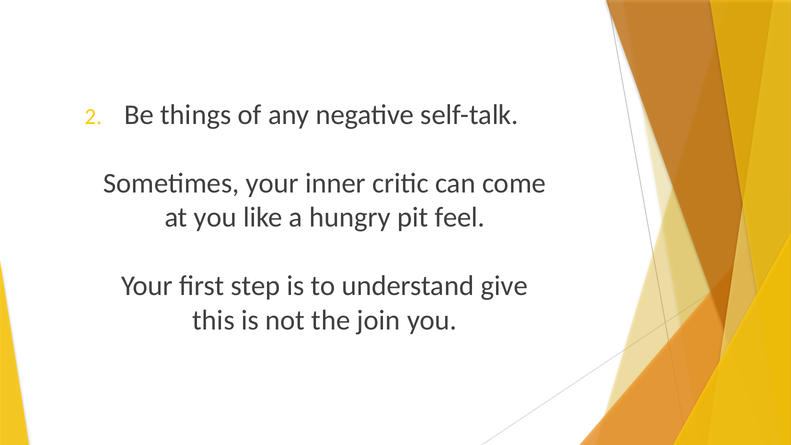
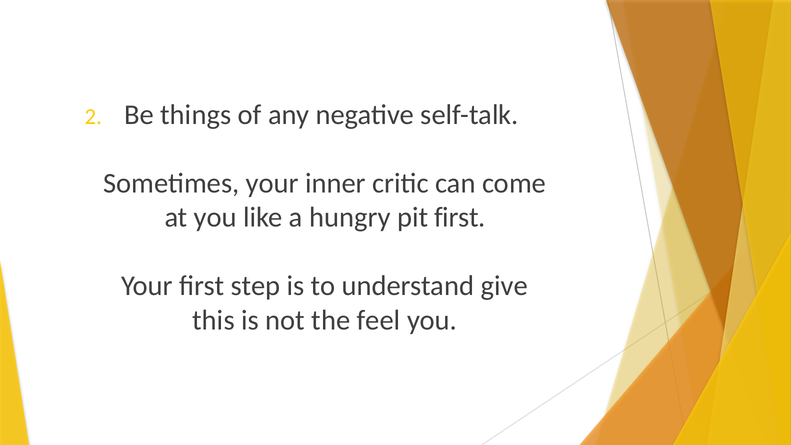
pit feel: feel -> first (460, 218)
join: join -> feel (379, 320)
